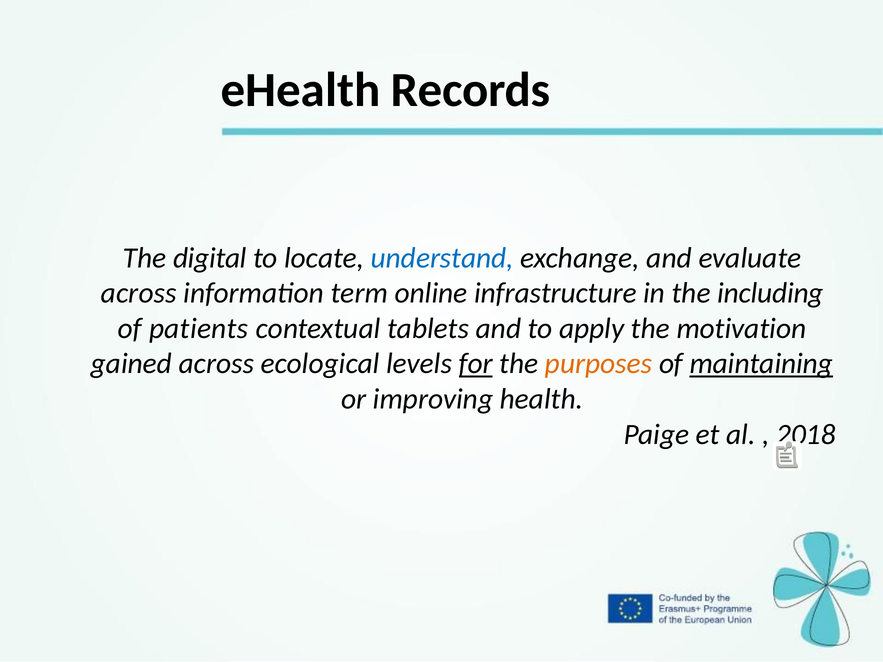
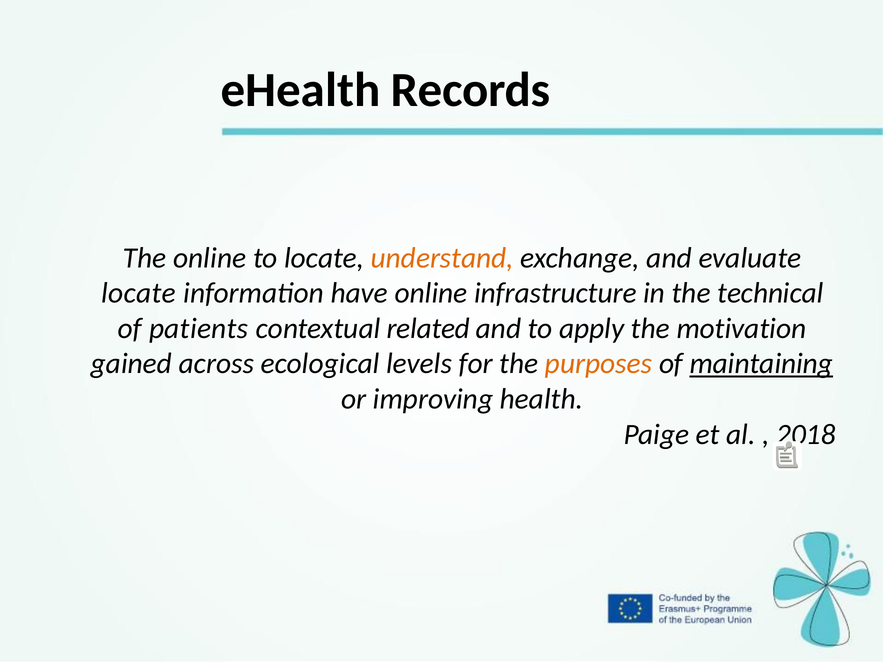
The digital: digital -> online (210, 258)
understand colour: blue -> orange (442, 258)
across: across -> locate (139, 293)
term: term -> have (359, 293)
including: including -> technical (770, 293)
tablets: tablets -> related (428, 329)
for underline: present -> none (476, 364)
